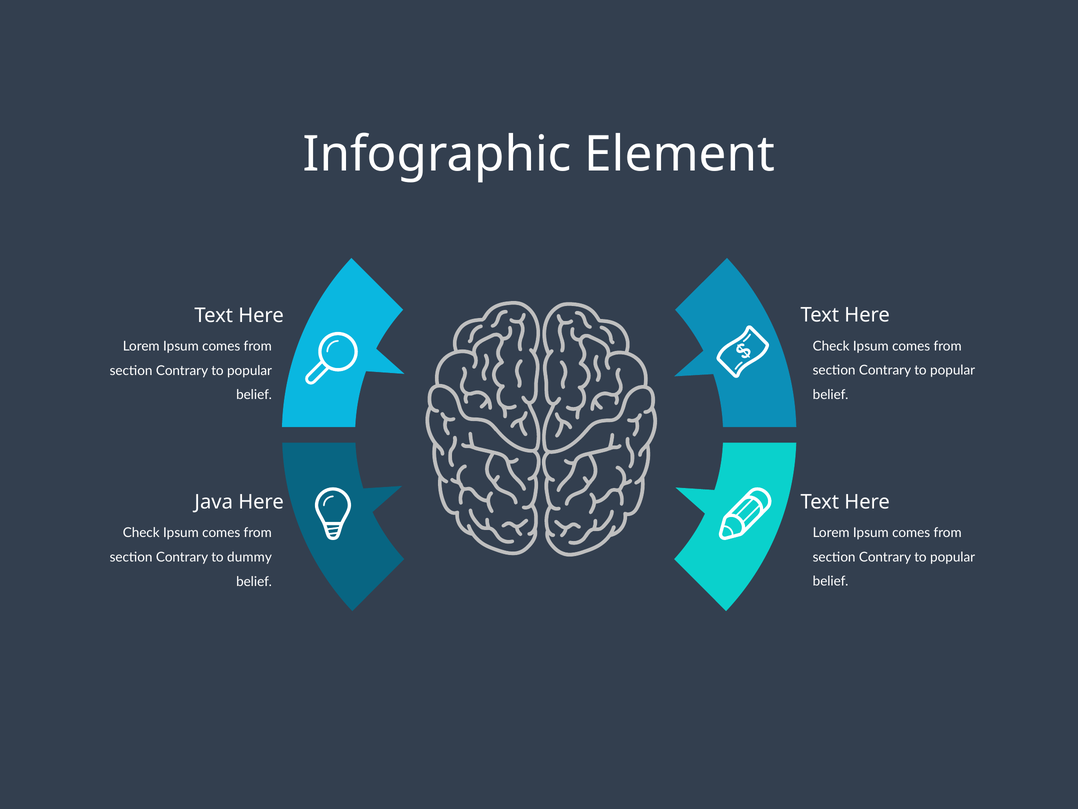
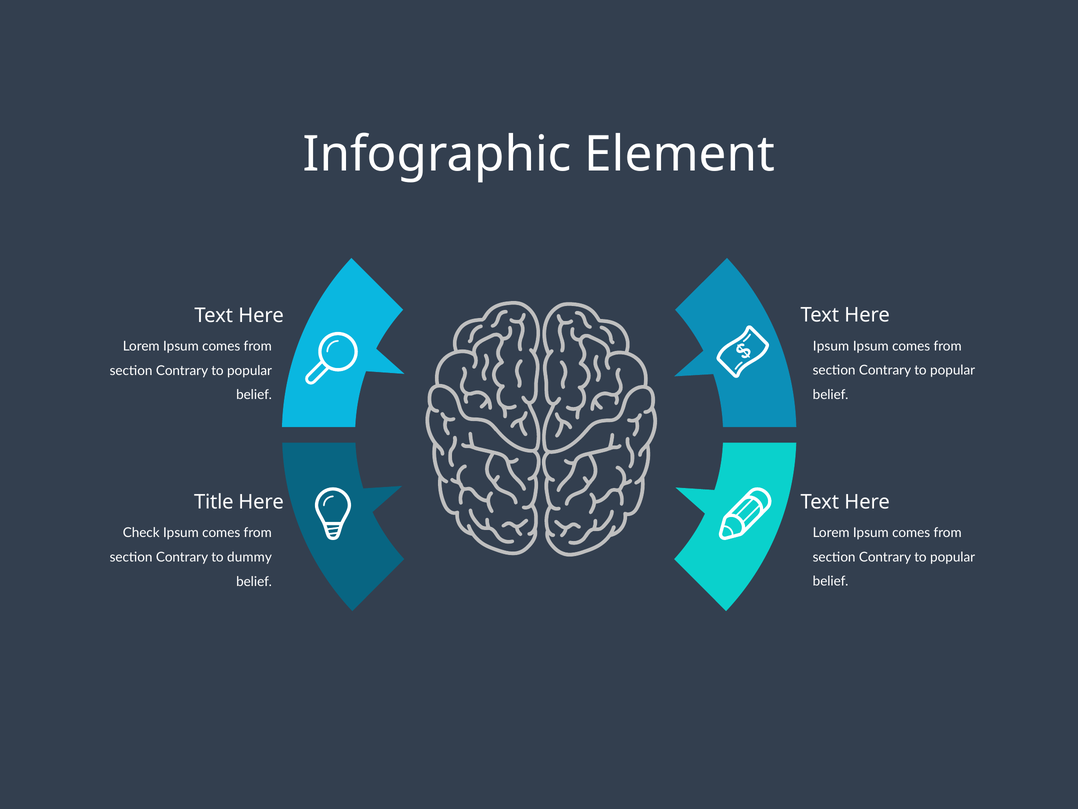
Check: Check -> Ipsum (831, 346)
Java: Java -> Title (214, 502)
